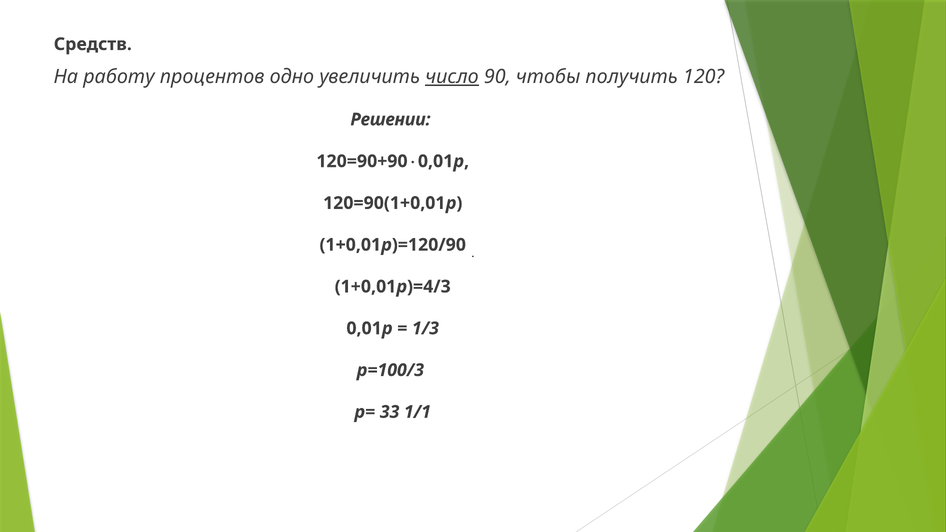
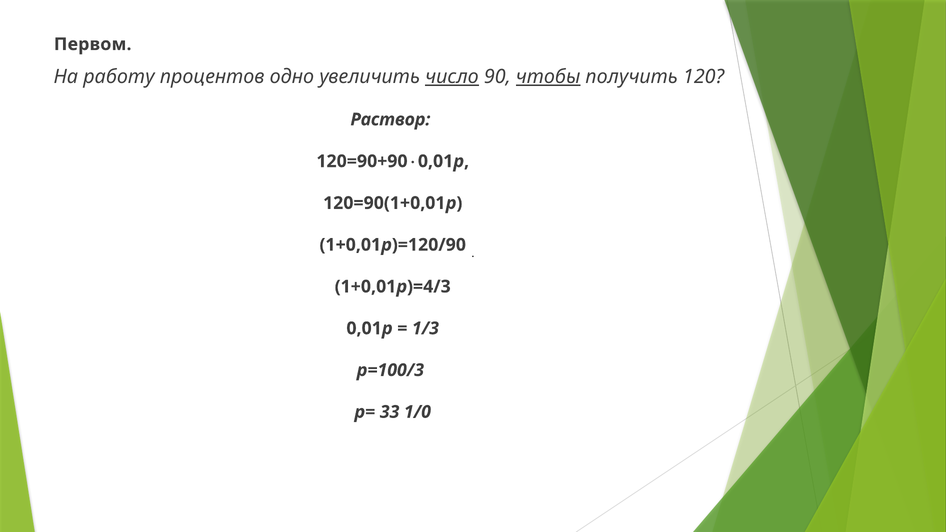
Средств: Средств -> Первом (93, 44)
чтобы underline: none -> present (548, 77)
Решении: Решении -> Раствор (390, 120)
1/1: 1/1 -> 1/0 (417, 412)
